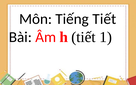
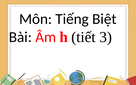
Tiếng Tiết: Tiết -> Biệt (104, 19)
1: 1 -> 3 (106, 37)
